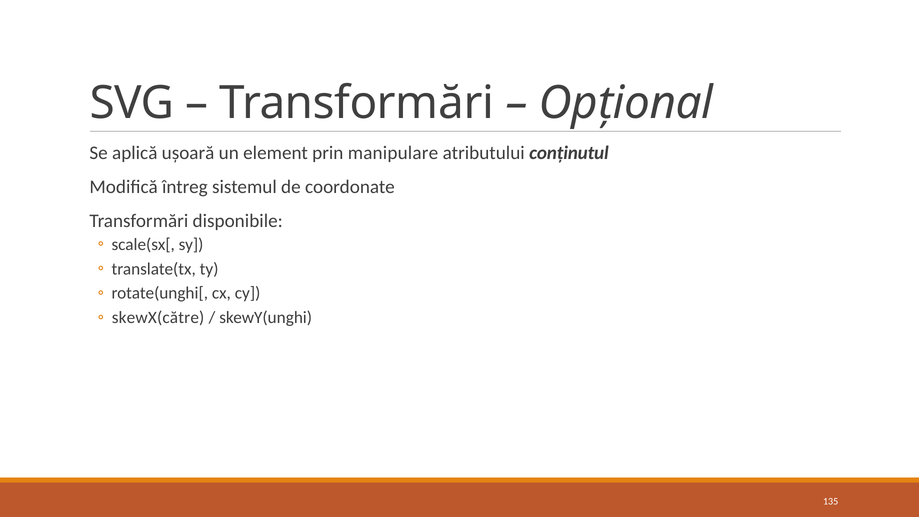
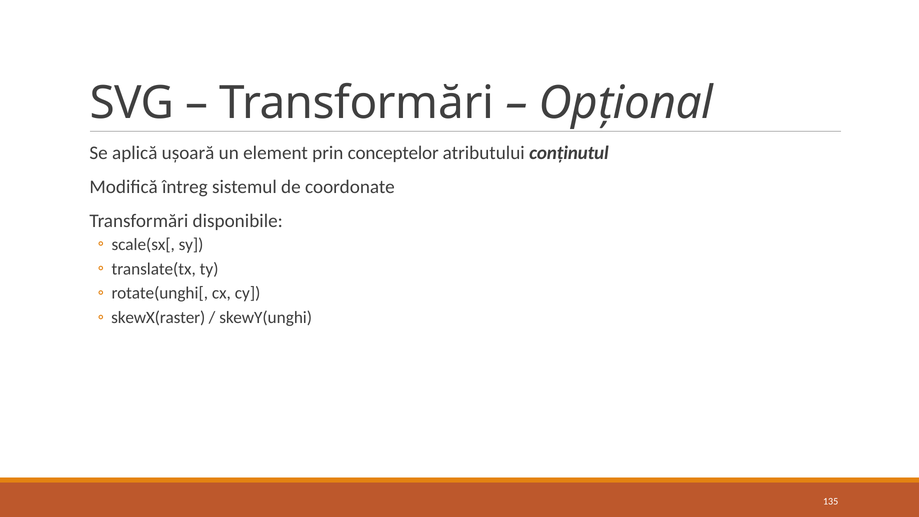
manipulare: manipulare -> conceptelor (393, 153)
skewX(către: skewX(către -> skewX(raster (158, 318)
